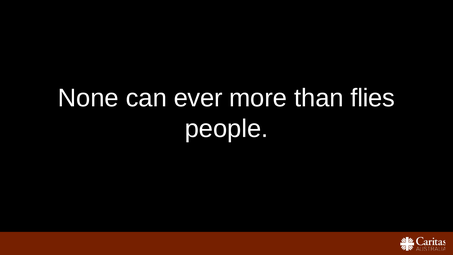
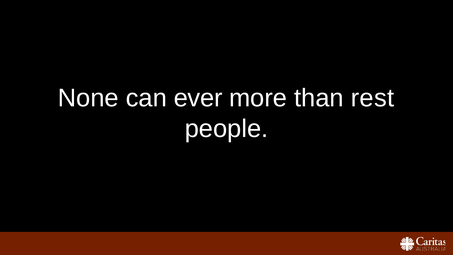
flies: flies -> rest (373, 98)
